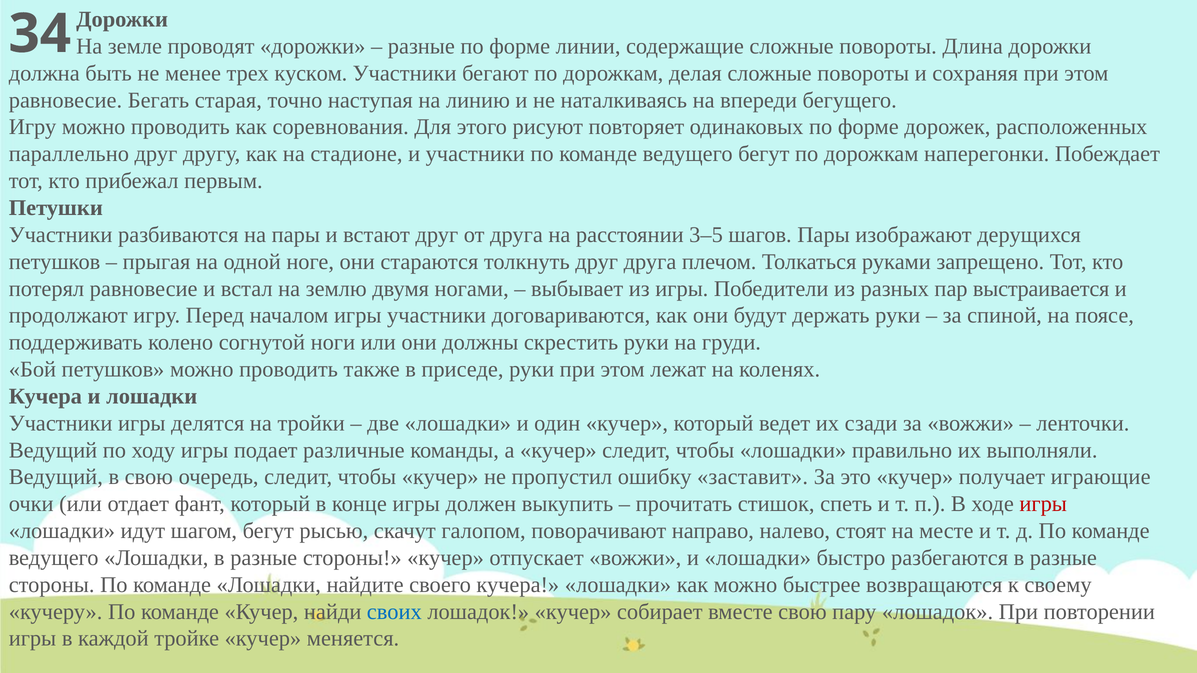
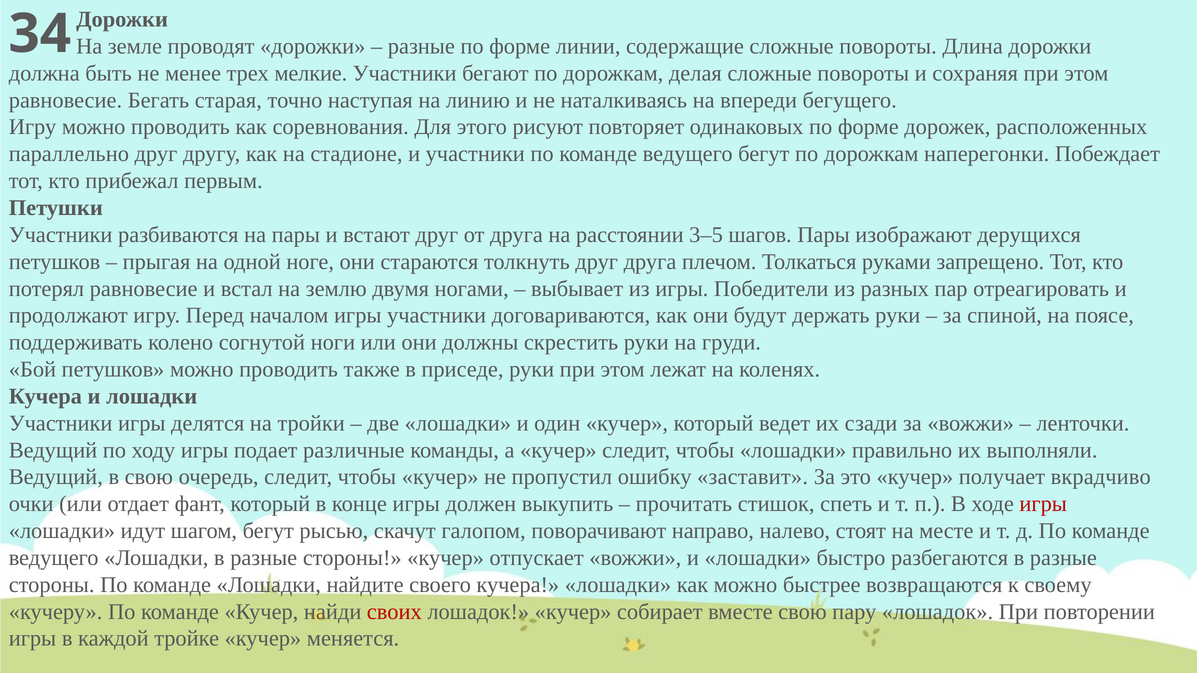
куском: куском -> мелкие (311, 73)
выстраивается: выстраивается -> отреагировать (1041, 289)
играющие: играющие -> вкрадчиво (1101, 477)
своих colour: blue -> red (394, 612)
